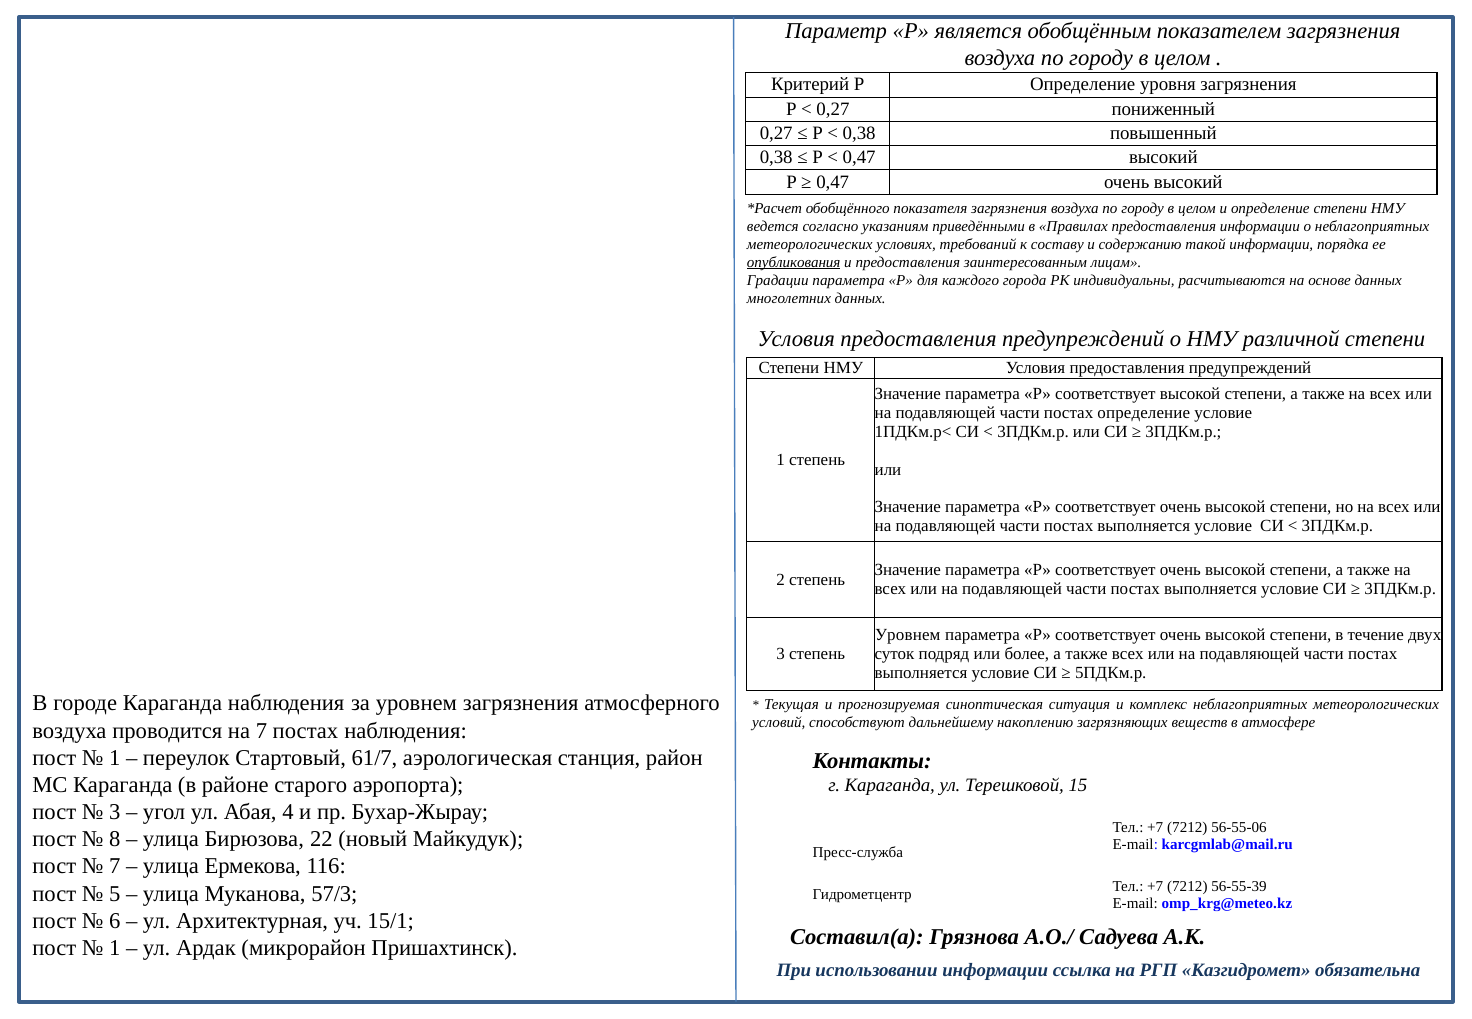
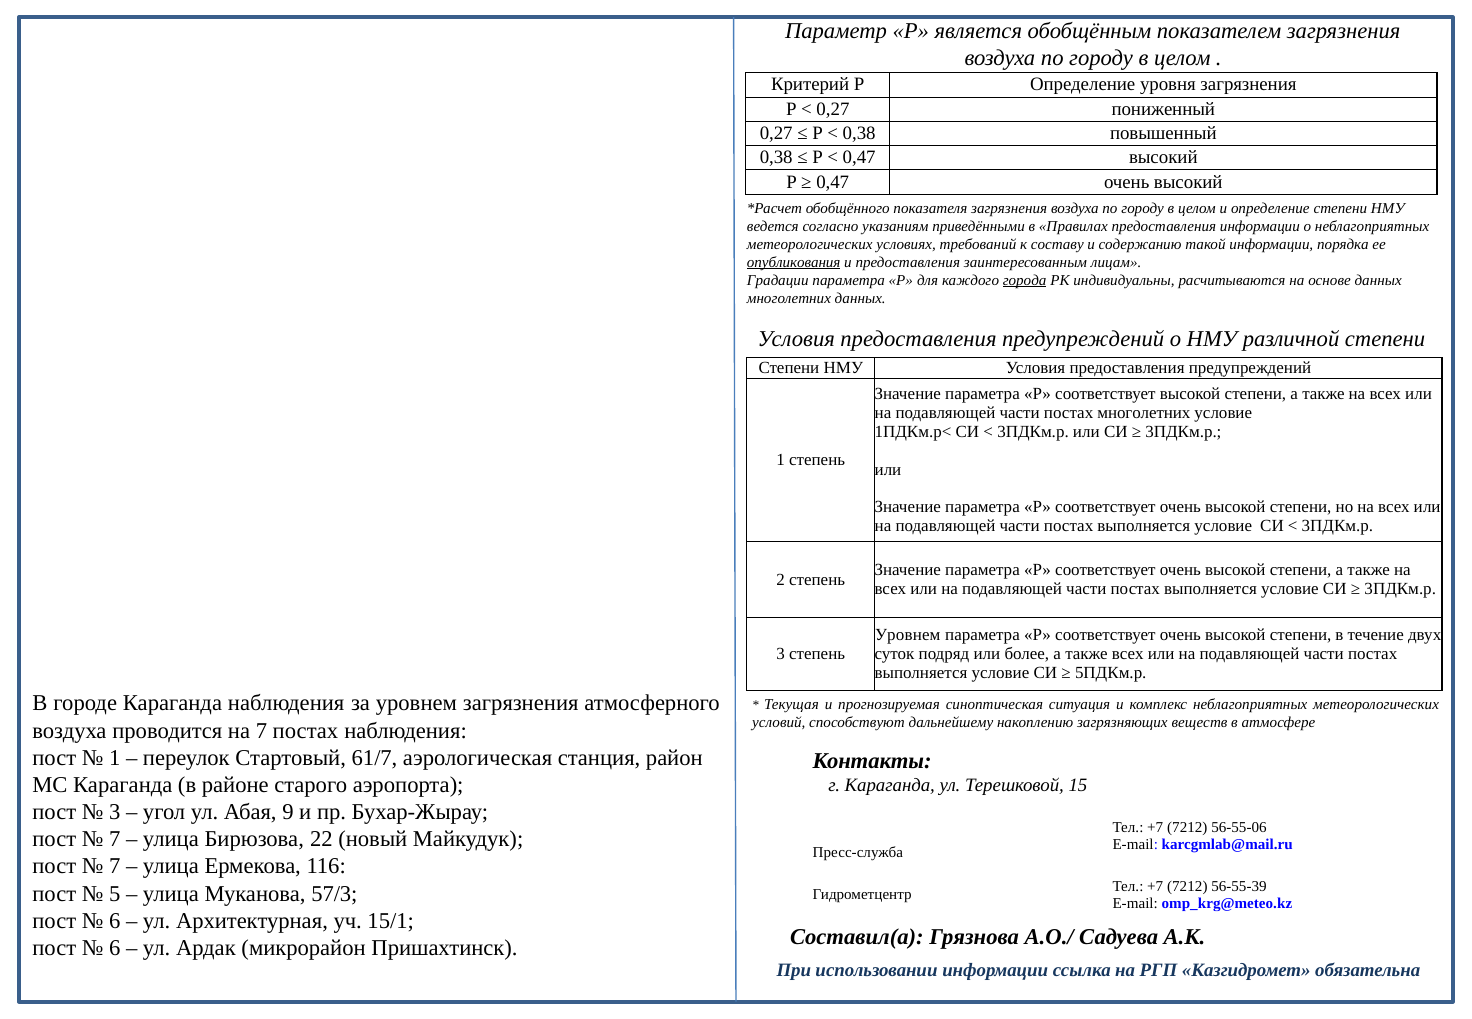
города underline: none -> present (1025, 280)
постах определение: определение -> многолетних (1144, 413)
4: 4 -> 9 (288, 812)
8: 8 -> 7 (115, 839)
1: 1 -> 6 (115, 948)
